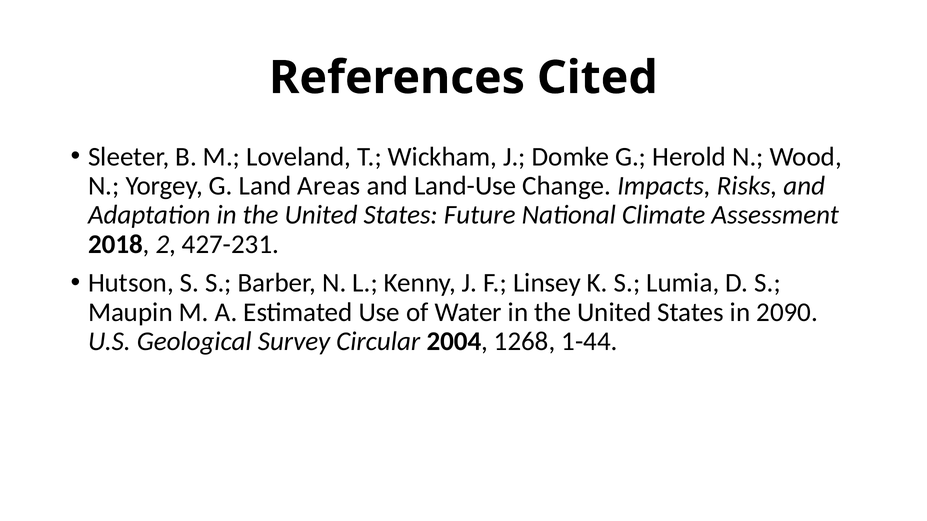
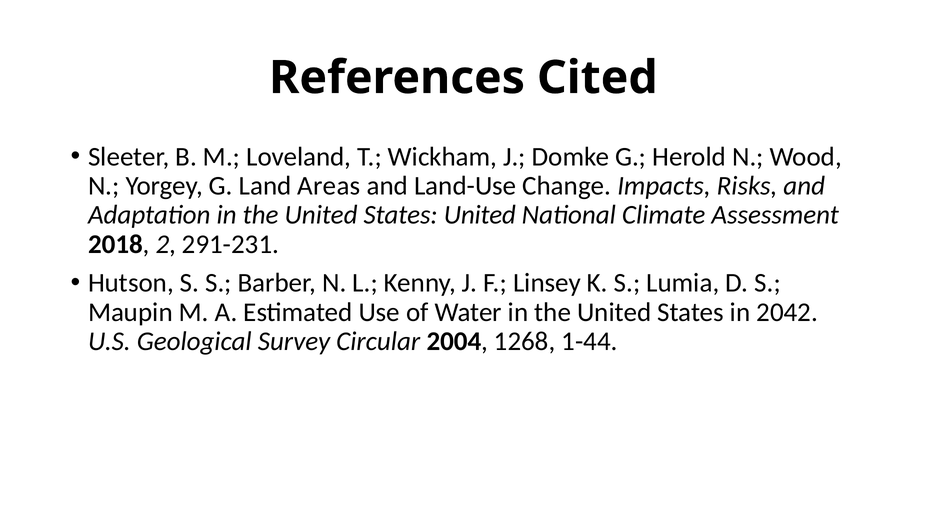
States Future: Future -> United (480, 215)
427-231: 427-231 -> 291-231 (231, 244)
2090: 2090 -> 2042 (787, 312)
